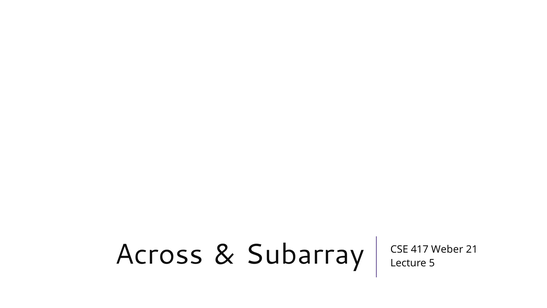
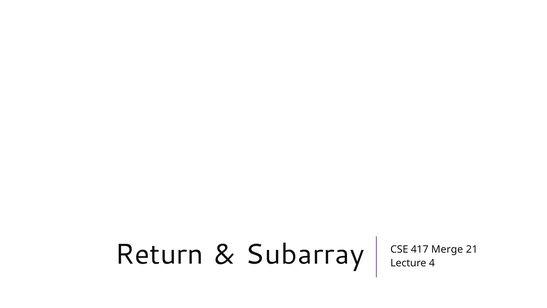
Across: Across -> Return (159, 254)
Weber: Weber -> Merge (447, 249)
5: 5 -> 4 (432, 263)
